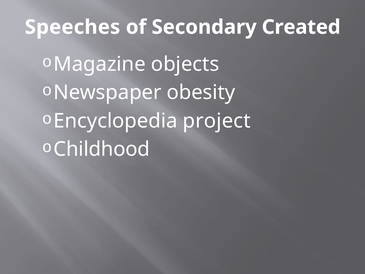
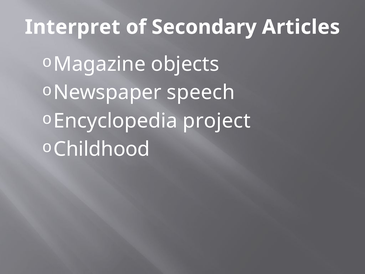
Speeches: Speeches -> Interpret (72, 27)
Created: Created -> Articles (301, 27)
obesity: obesity -> speech (201, 92)
